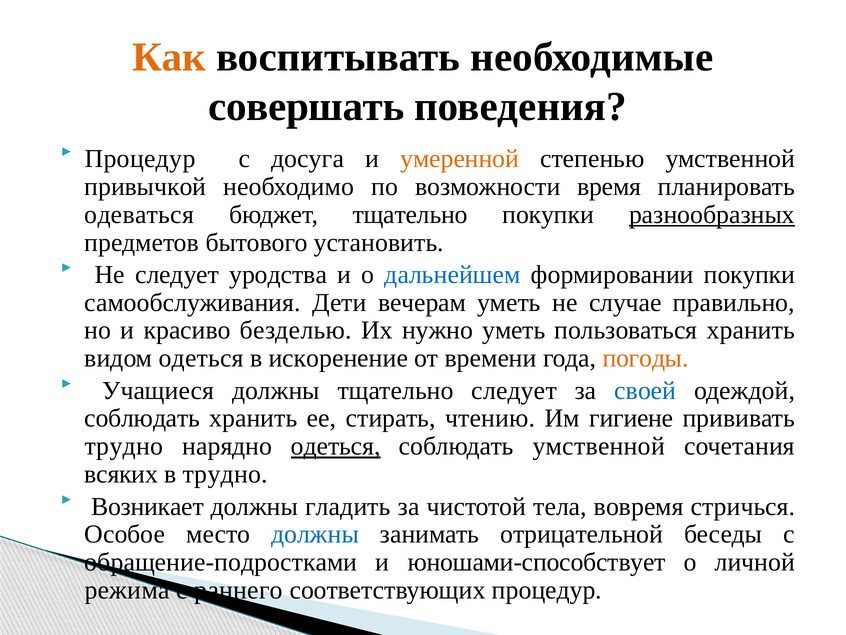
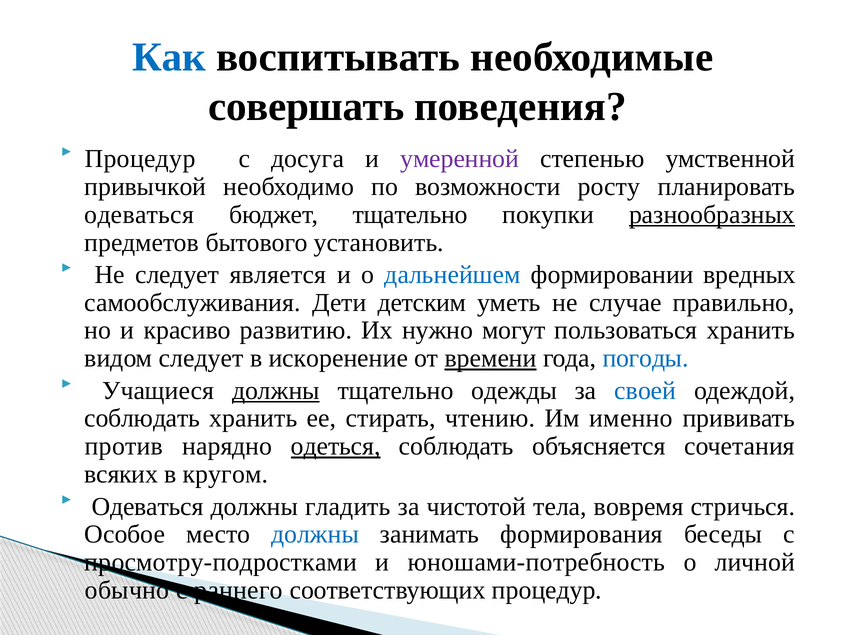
Как colour: orange -> blue (169, 57)
умеренной colour: orange -> purple (460, 159)
время: время -> росту (609, 186)
уродства: уродства -> является (278, 274)
формировании покупки: покупки -> вредных (750, 274)
вечерам: вечерам -> детским (422, 302)
безделью: безделью -> развитию (296, 330)
нужно уметь: уметь -> могут (514, 330)
видом одеться: одеться -> следует (201, 358)
времени underline: none -> present (491, 358)
погоды colour: orange -> blue (646, 358)
должны underline: none -> present (276, 390)
тщательно следует: следует -> одежды (514, 390)
гигиене: гигиене -> именно (631, 418)
трудно: трудно -> против (124, 446)
соблюдать умственной: умственной -> объясняется (599, 446)
в трудно: трудно -> кругом (225, 474)
Возникает: Возникает -> Одеваться (148, 506)
отрицательной: отрицательной -> формирования (582, 534)
обращение-подростками: обращение-подростками -> просмотру-подростками (221, 562)
юношами-способствует: юношами-способствует -> юношами-потребность (536, 562)
режима: режима -> обычно (127, 590)
